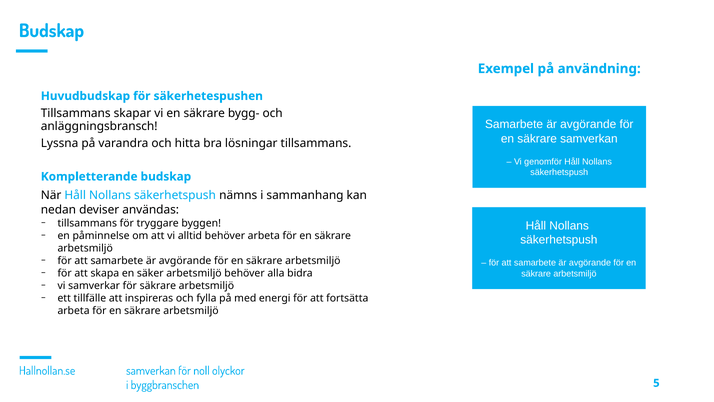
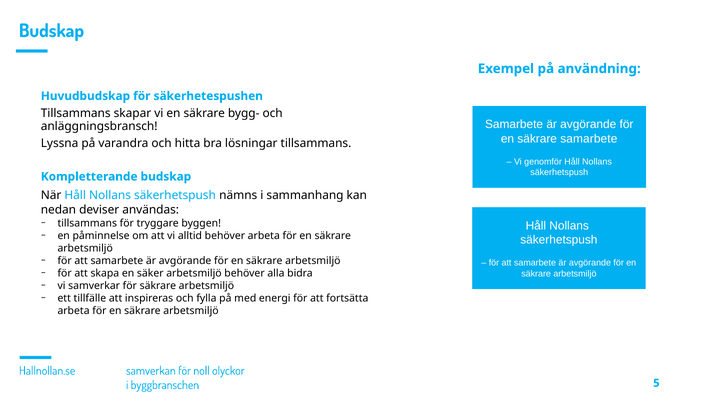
säkrare samverkan: samverkan -> samarbete (589, 139)
